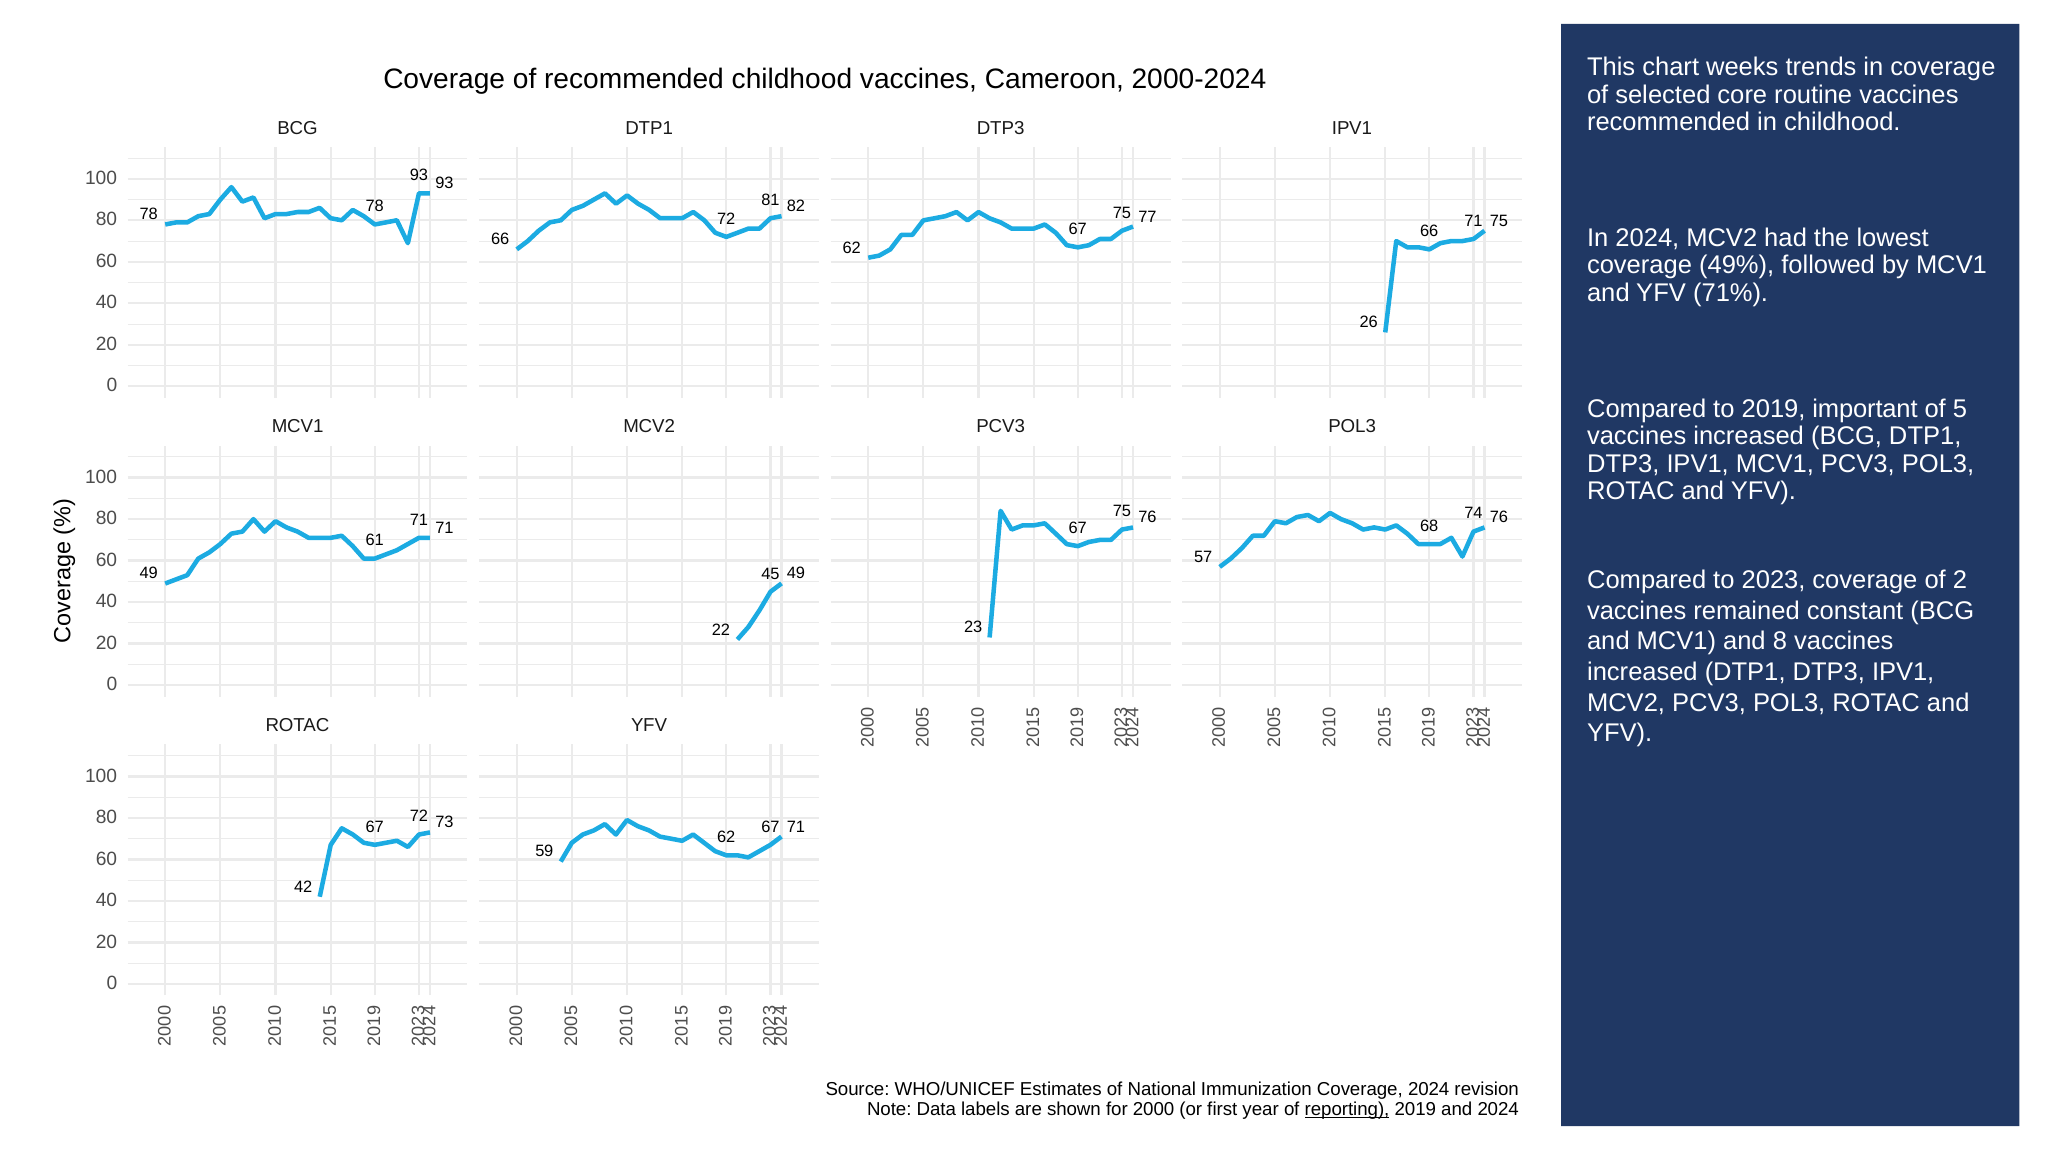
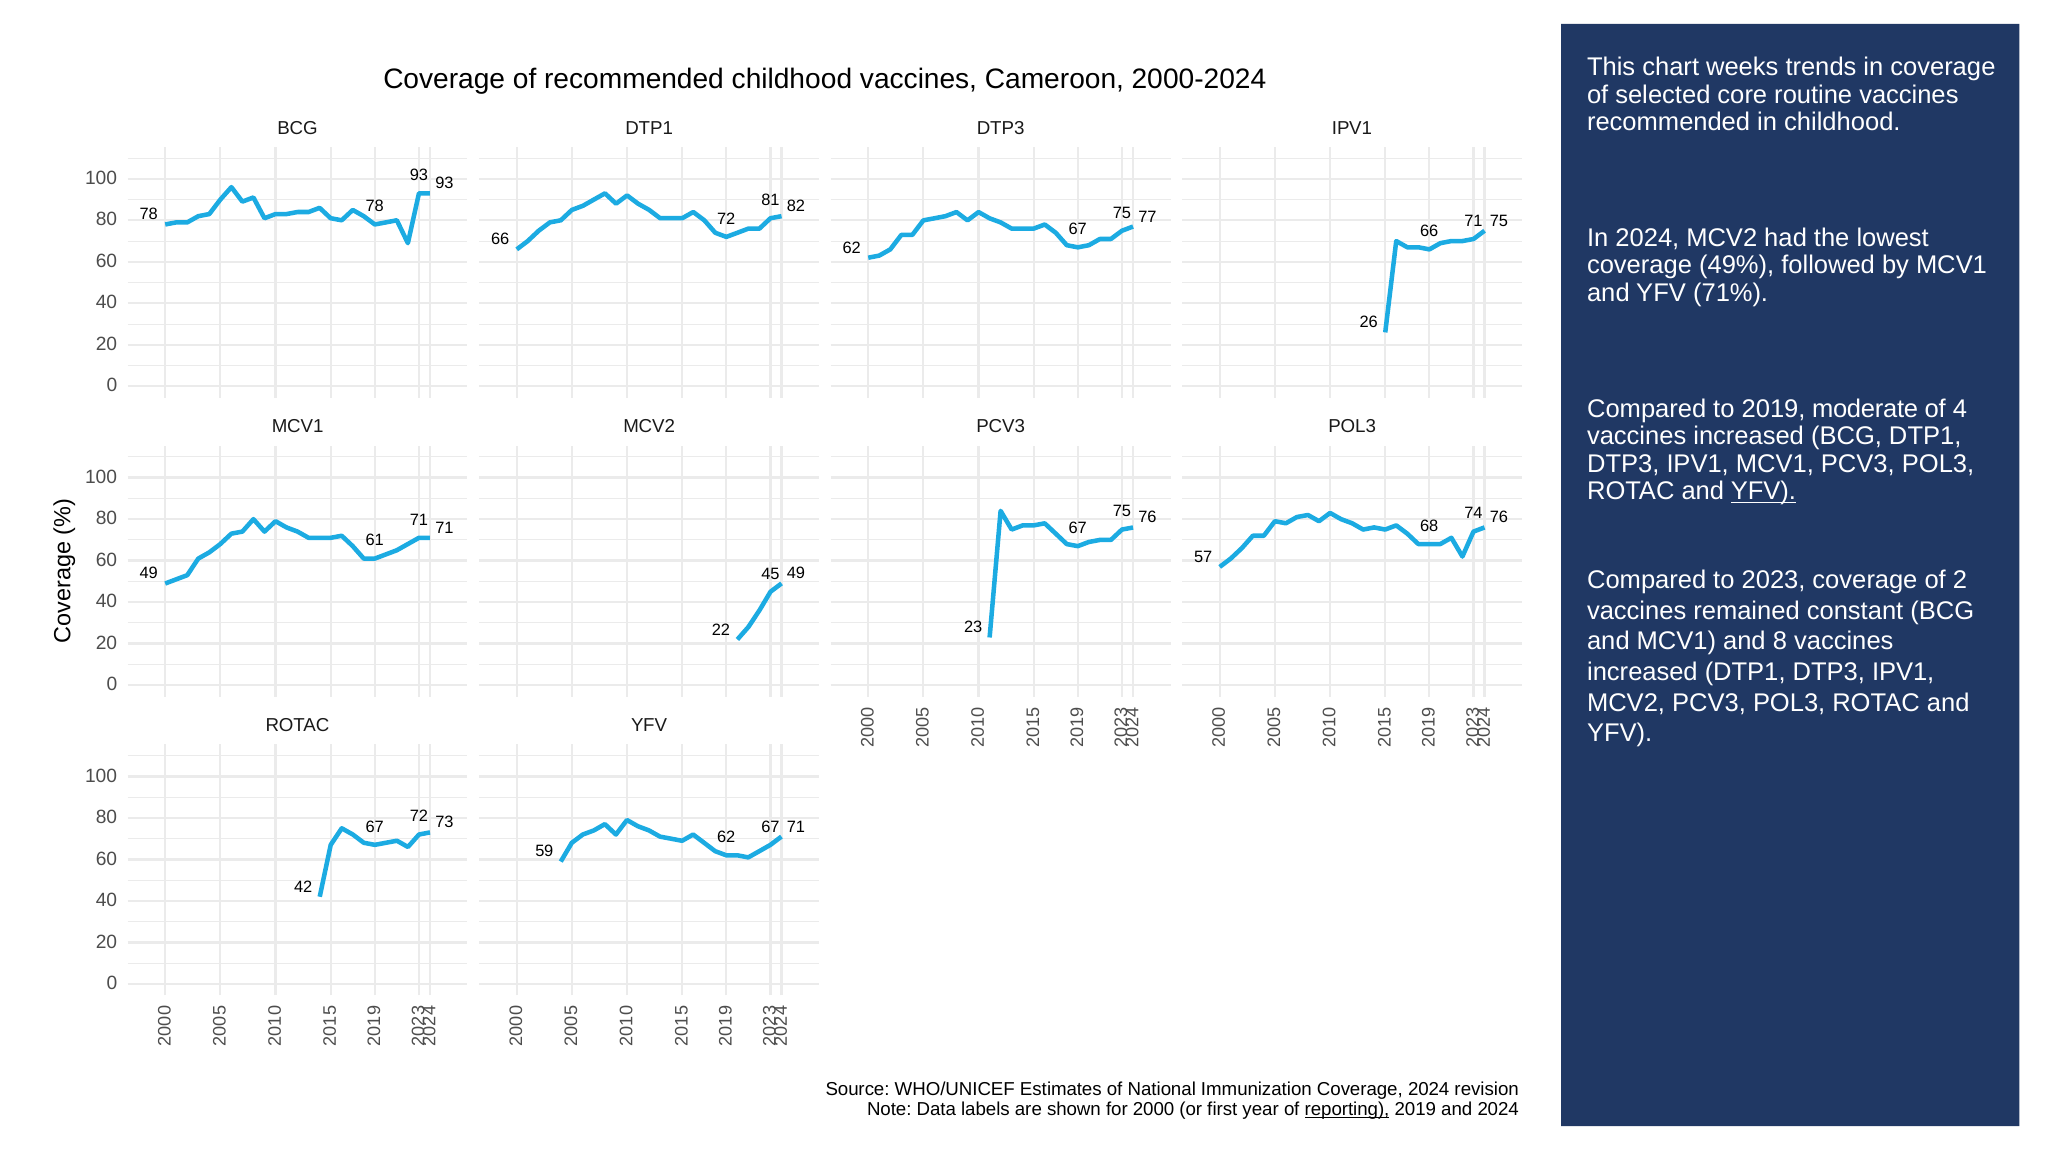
important: important -> moderate (1865, 409)
of 5: 5 -> 4 (1960, 409)
YFV underline: none -> present (1763, 492)
